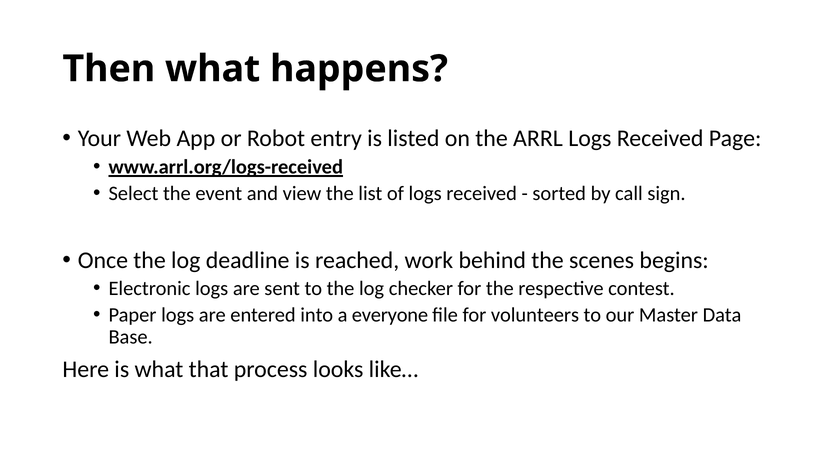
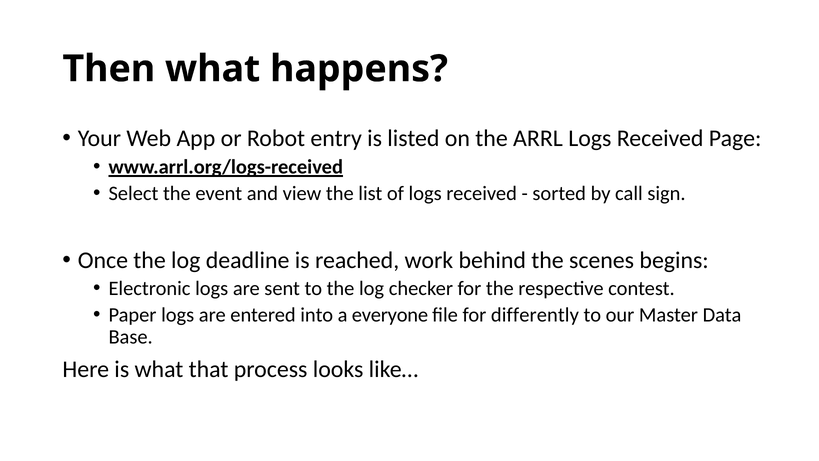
volunteers: volunteers -> differently (535, 315)
